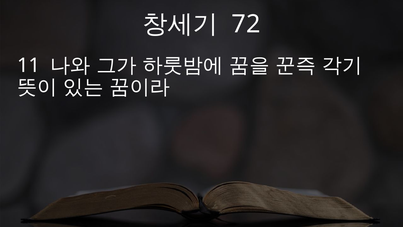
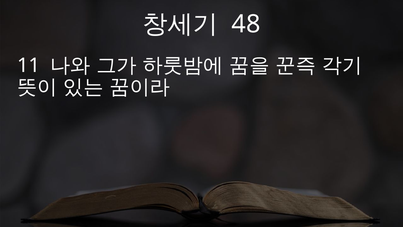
72: 72 -> 48 (246, 24)
